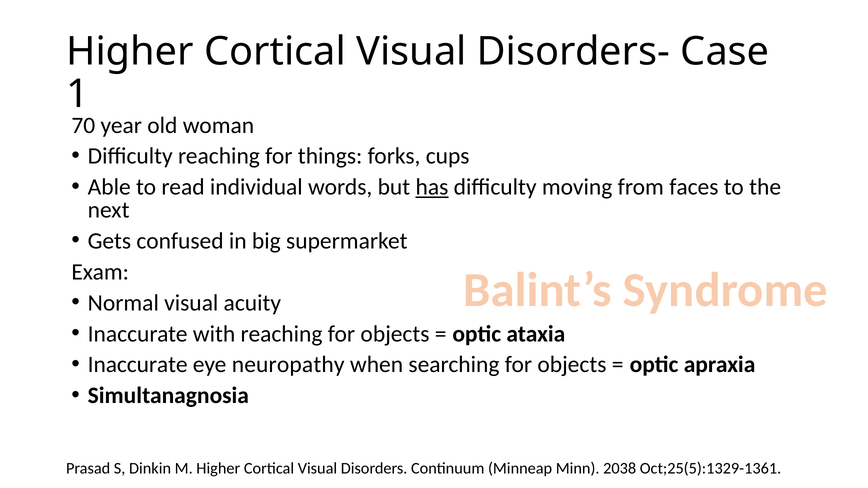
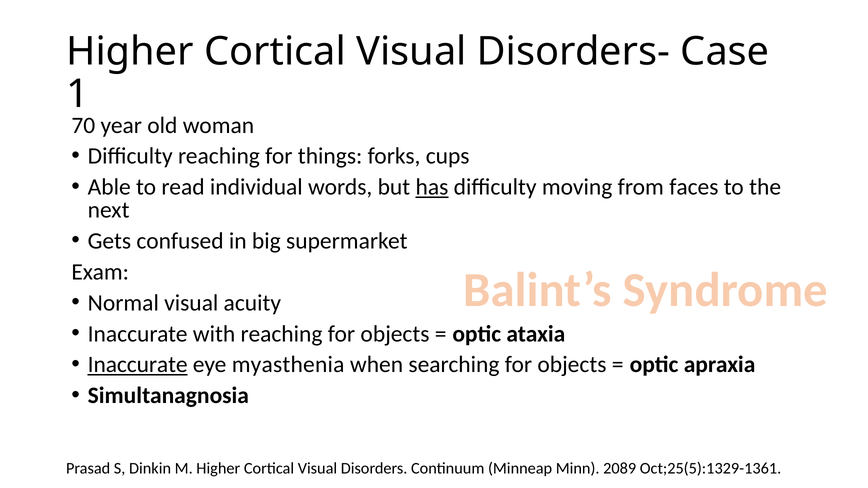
Inaccurate underline: none -> present (138, 365)
neuropathy: neuropathy -> myasthenia (288, 365)
2038: 2038 -> 2089 (620, 468)
